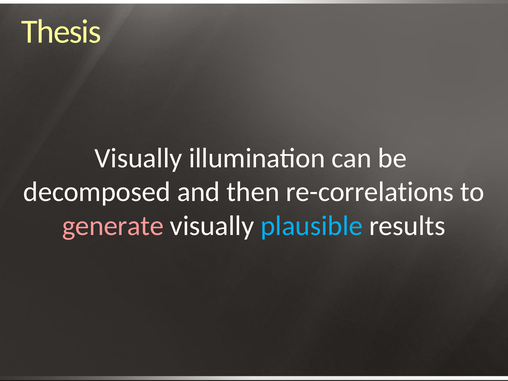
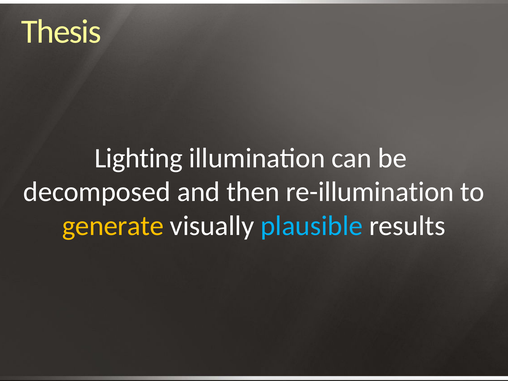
Visually: Visually -> Lighting (139, 158)
re-correlations: re-correlations -> re-illumination (370, 192)
generate colour: pink -> yellow (113, 226)
